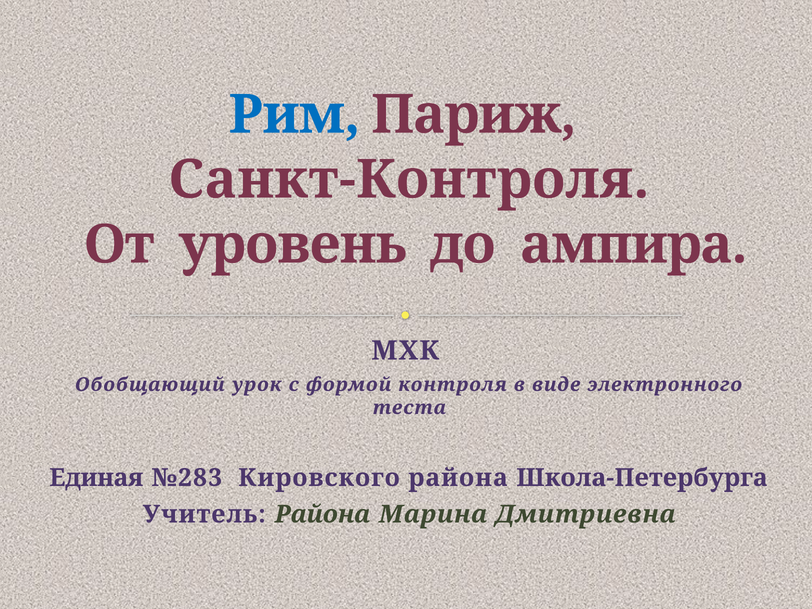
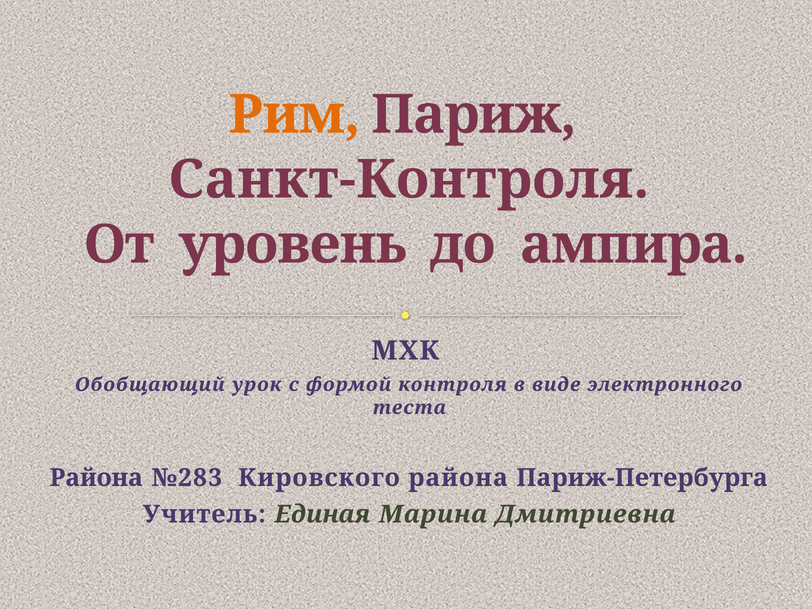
Рим colour: blue -> orange (295, 115)
Единая: Единая -> Района (96, 478)
Школа-Петербурга: Школа-Петербурга -> Париж-Петербурга (642, 478)
Учитель Района: Района -> Единая (322, 514)
